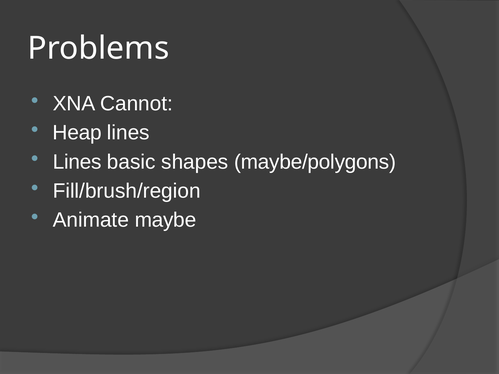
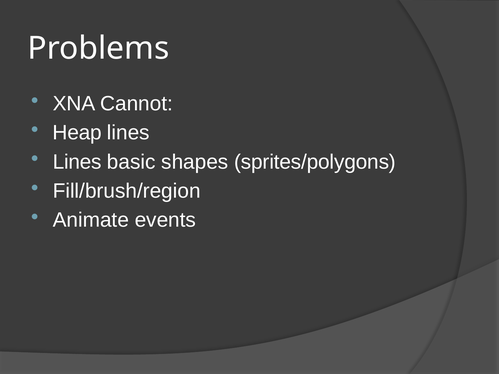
maybe/polygons: maybe/polygons -> sprites/polygons (315, 162)
maybe: maybe -> events (165, 220)
